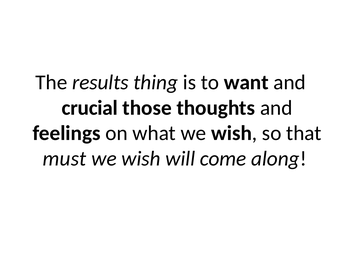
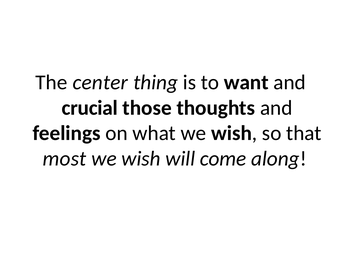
results: results -> center (100, 82)
must: must -> most (64, 159)
